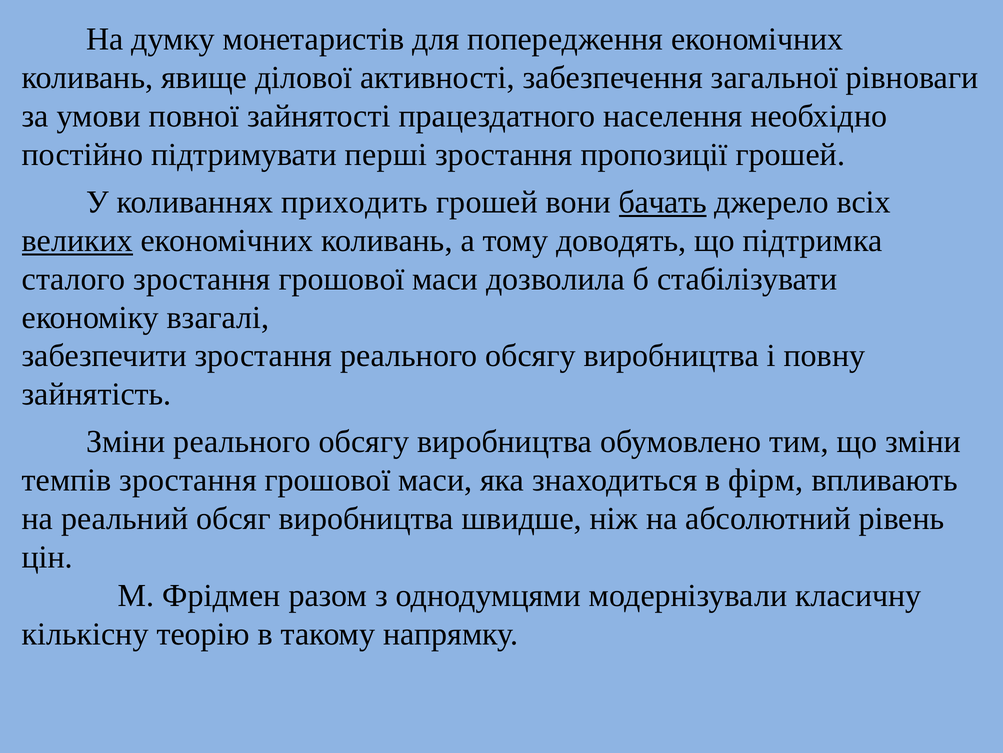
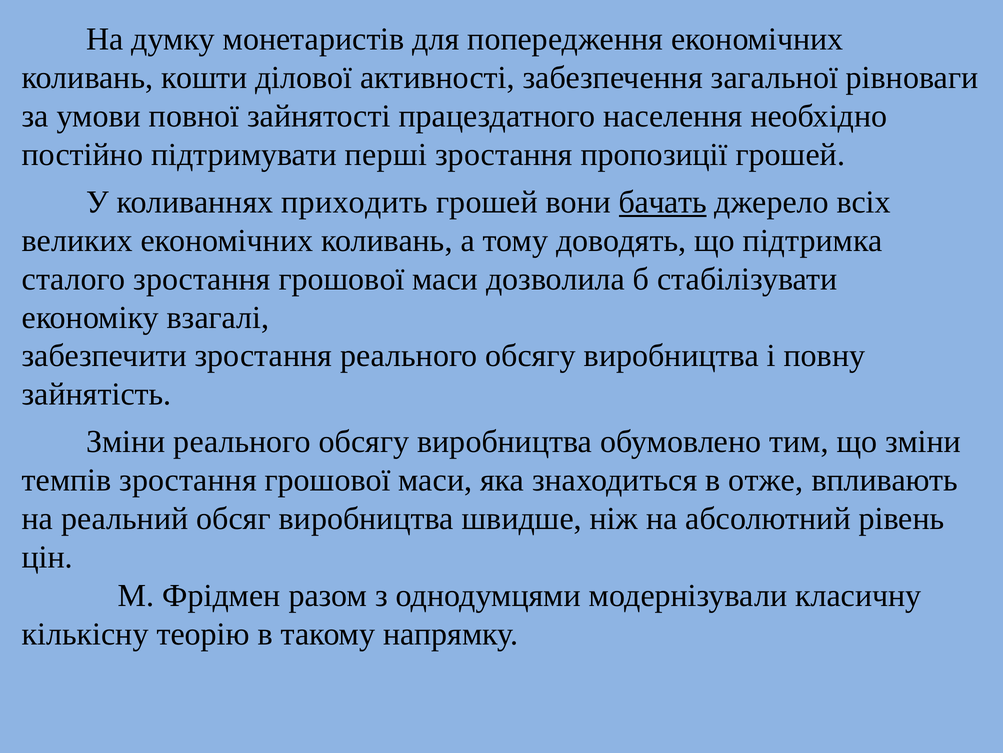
явище: явище -> кошти (204, 78)
великих underline: present -> none (77, 240)
фірм: фірм -> отже (766, 480)
